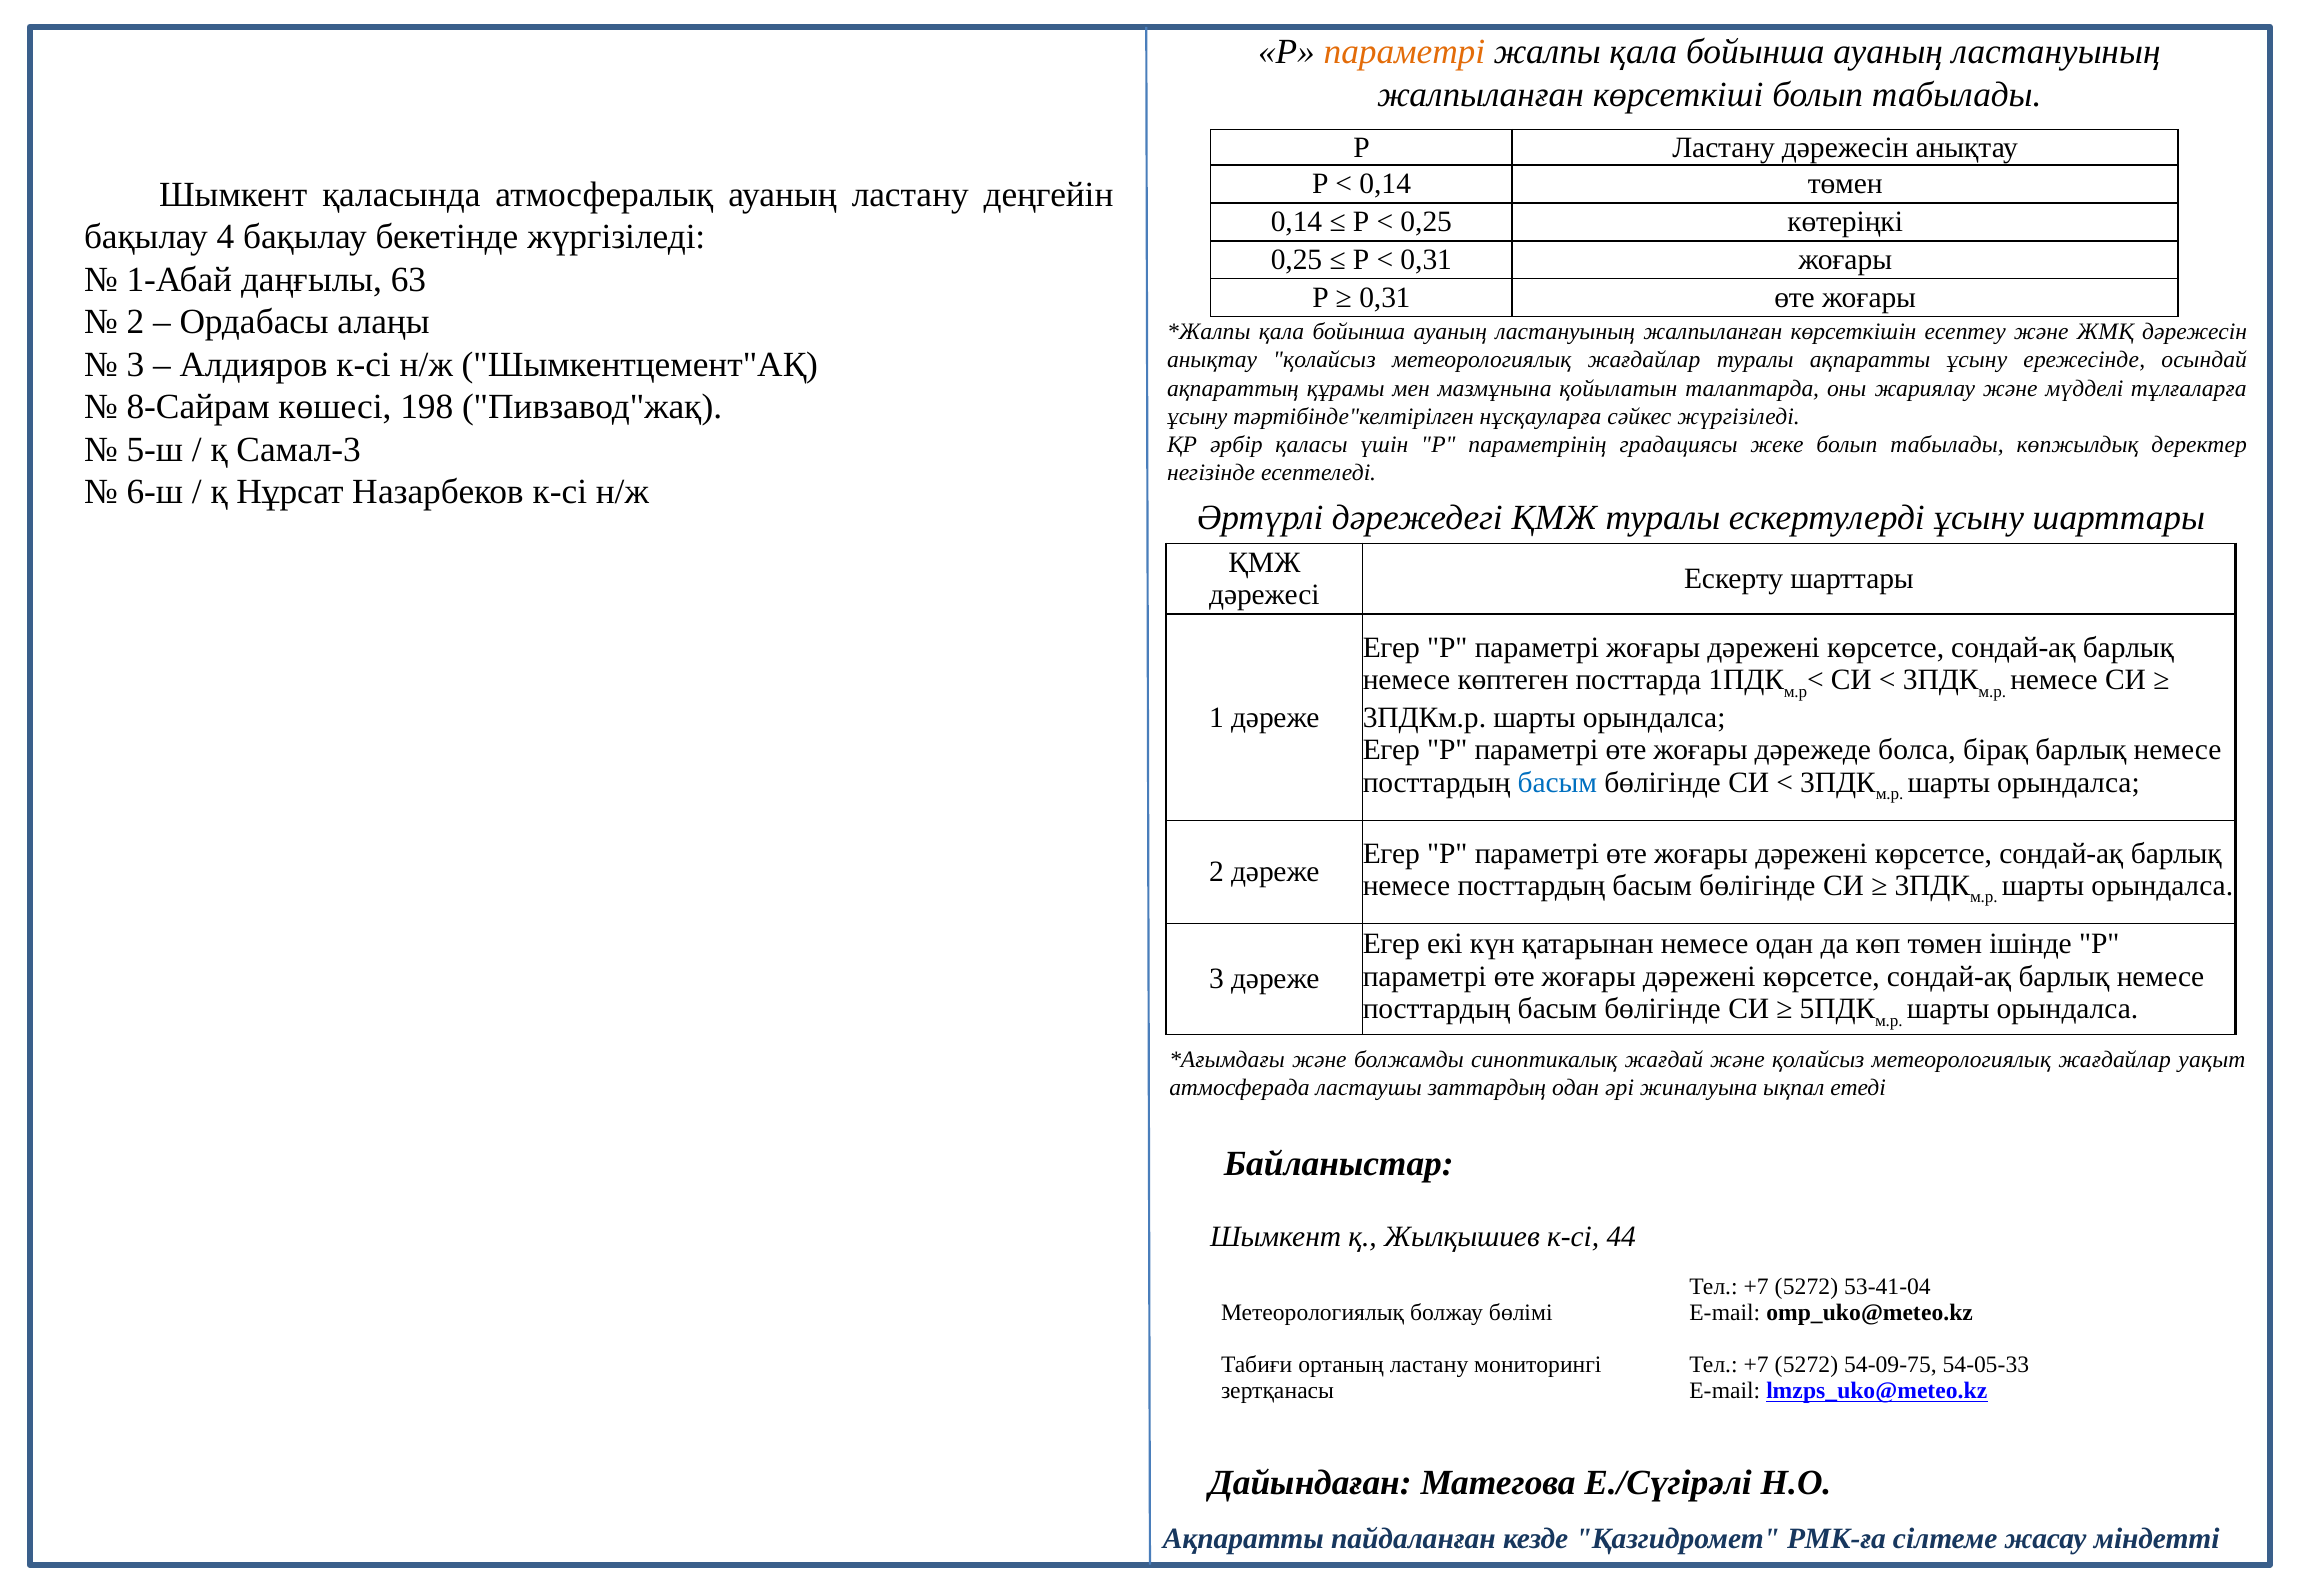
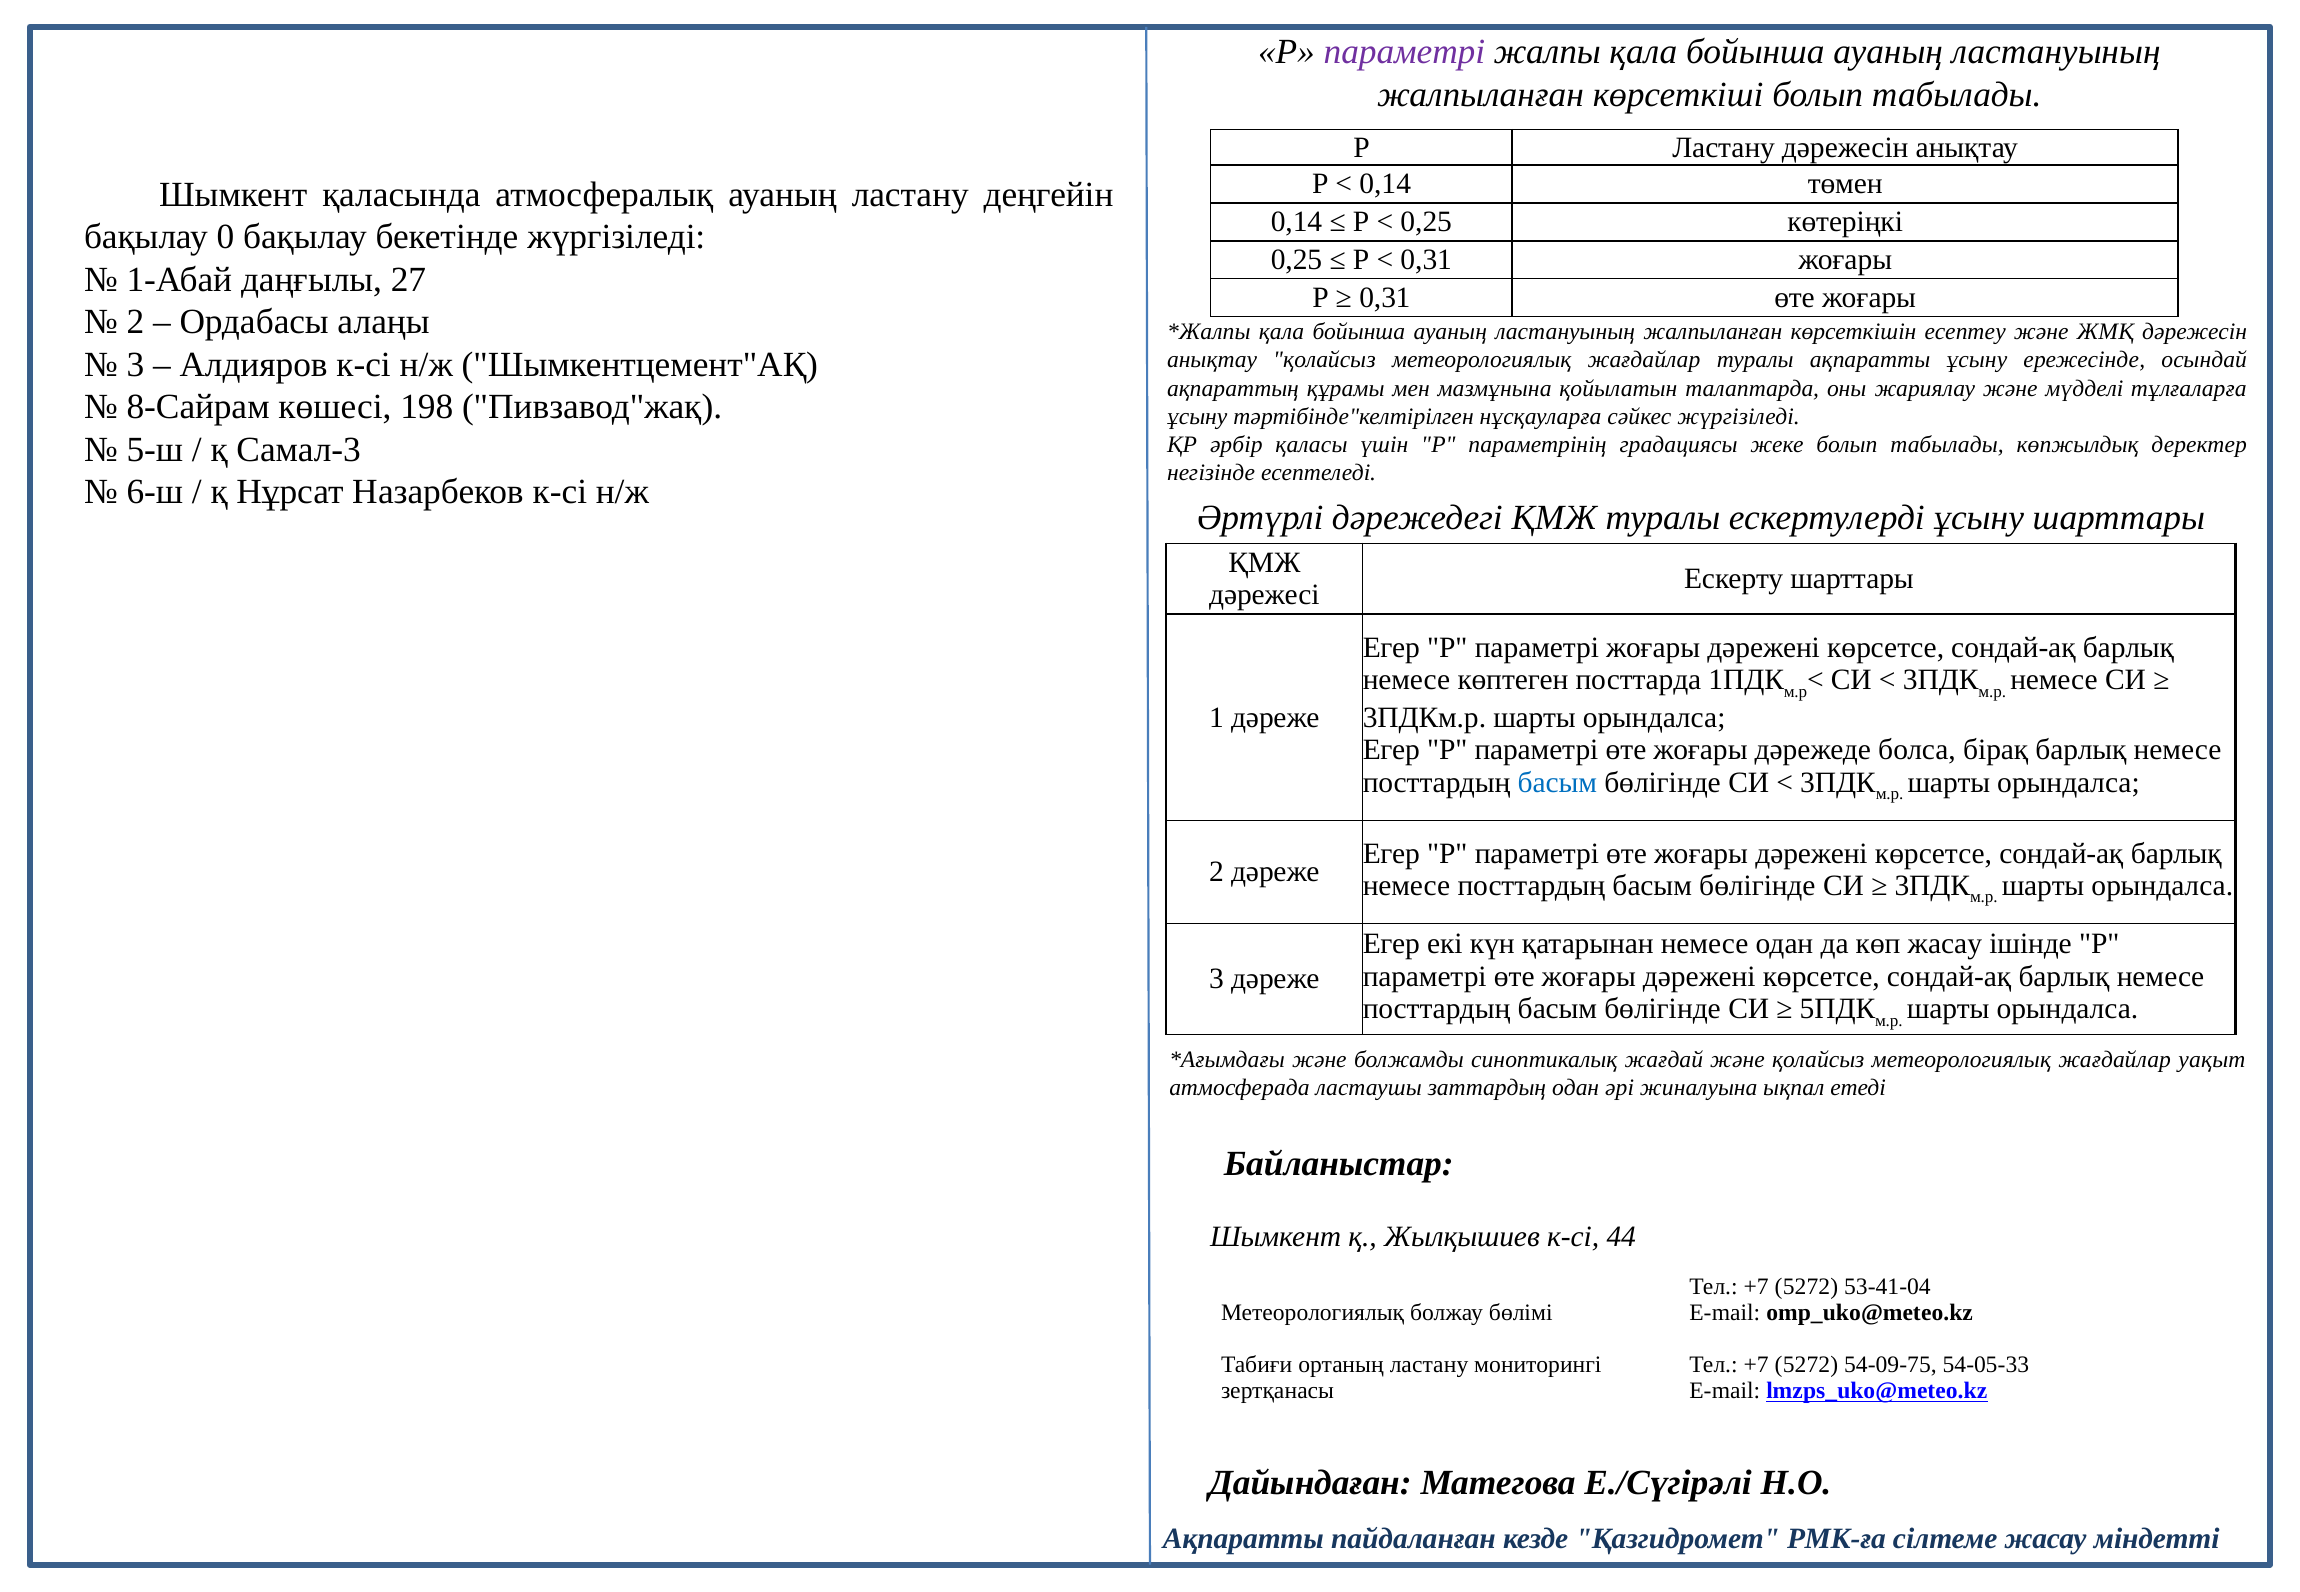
параметрі colour: orange -> purple (1404, 52)
4: 4 -> 0 (225, 237)
63: 63 -> 27 (408, 280)
көп төмен: төмен -> жасау (1945, 944)
